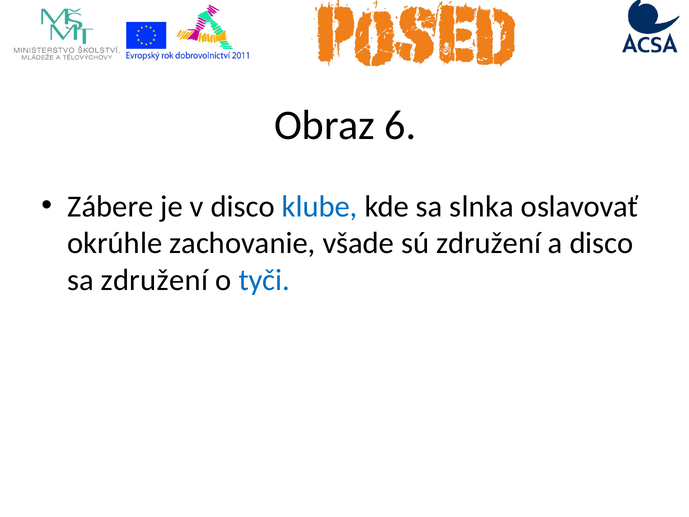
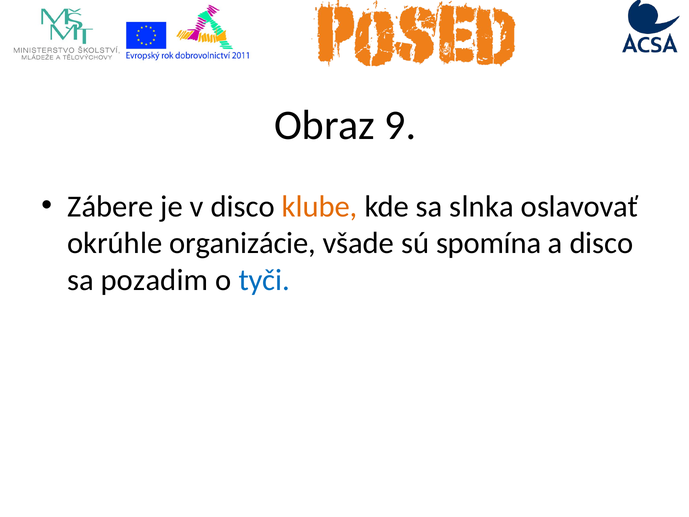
6: 6 -> 9 (400, 125)
klube colour: blue -> orange (320, 206)
zachovanie: zachovanie -> organizácie (243, 243)
sú združení: združení -> spomína (489, 243)
sa združení: združení -> pozadim (154, 280)
